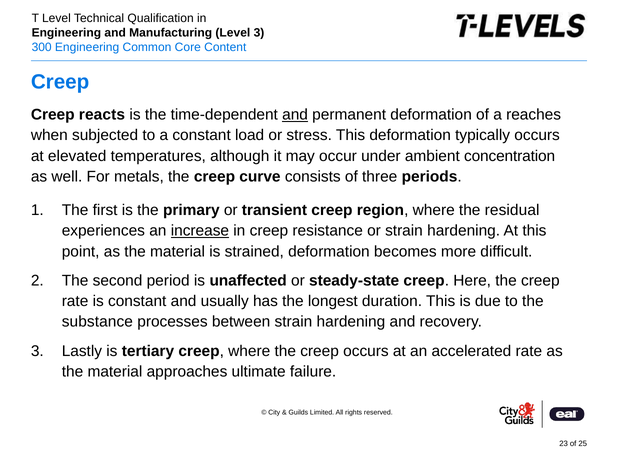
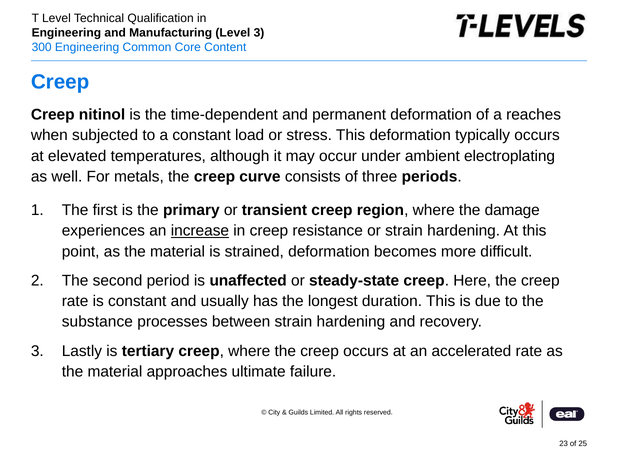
reacts: reacts -> nitinol (102, 115)
and underline: present -> none (295, 115)
concentration: concentration -> electroplating (510, 156)
residual: residual -> damage (512, 210)
